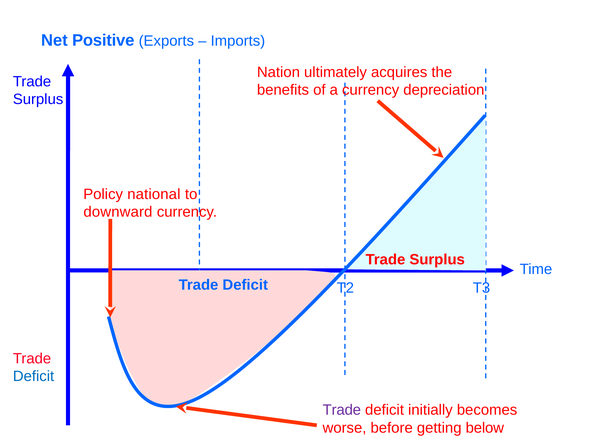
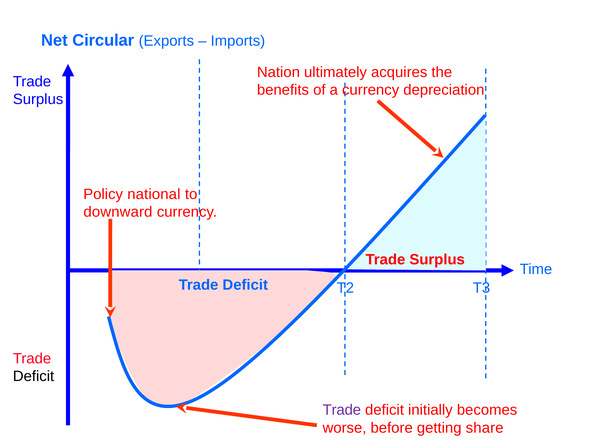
Positive: Positive -> Circular (103, 40)
Deficit colour: blue -> black (34, 376)
below: below -> share (485, 428)
